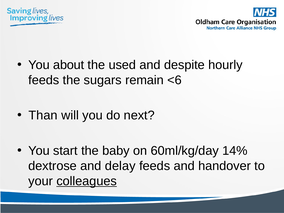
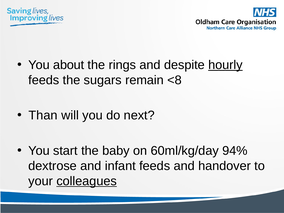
used: used -> rings (122, 65)
hourly underline: none -> present (225, 65)
<6: <6 -> <8 (174, 80)
14%: 14% -> 94% (235, 151)
delay: delay -> infant (120, 166)
